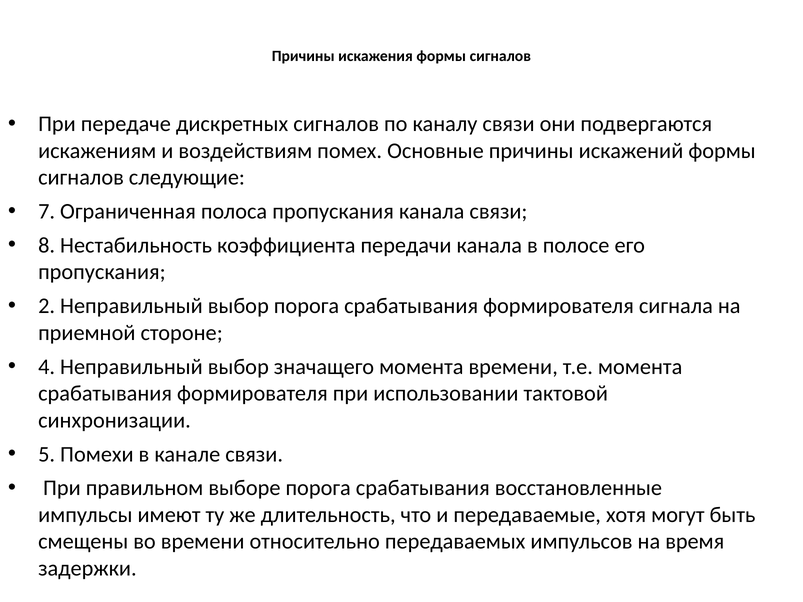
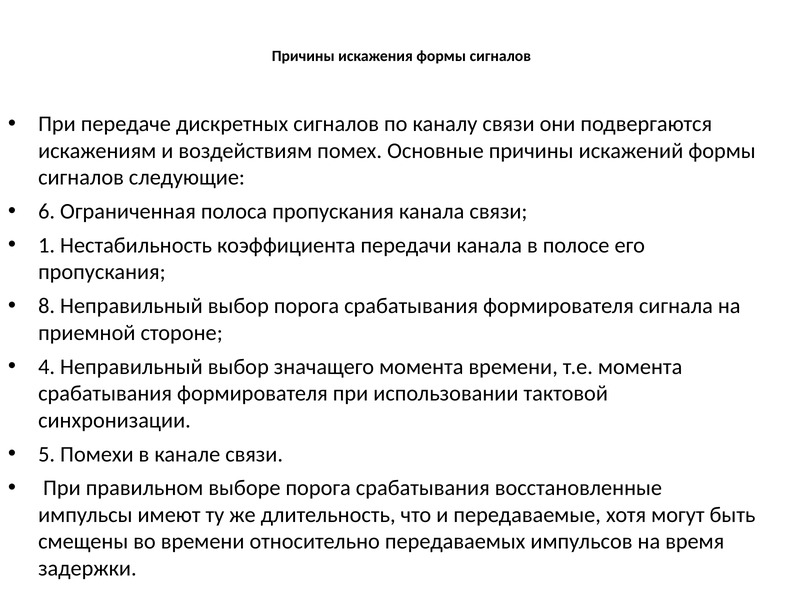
7: 7 -> 6 (47, 212)
8: 8 -> 1 (47, 245)
2: 2 -> 8 (47, 306)
